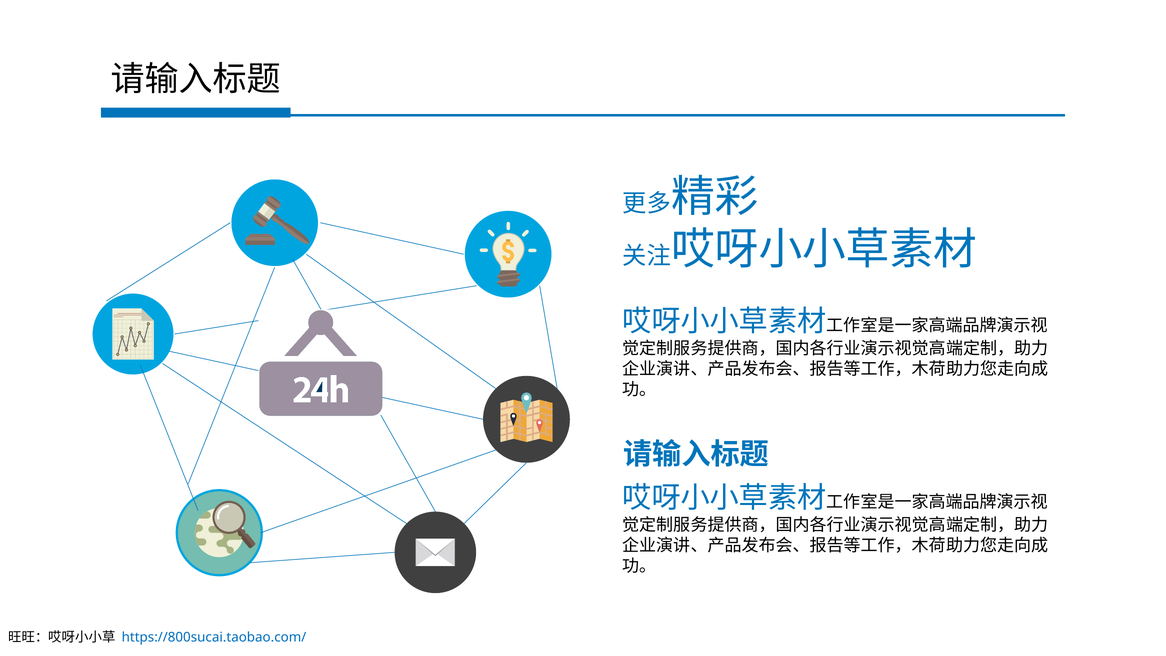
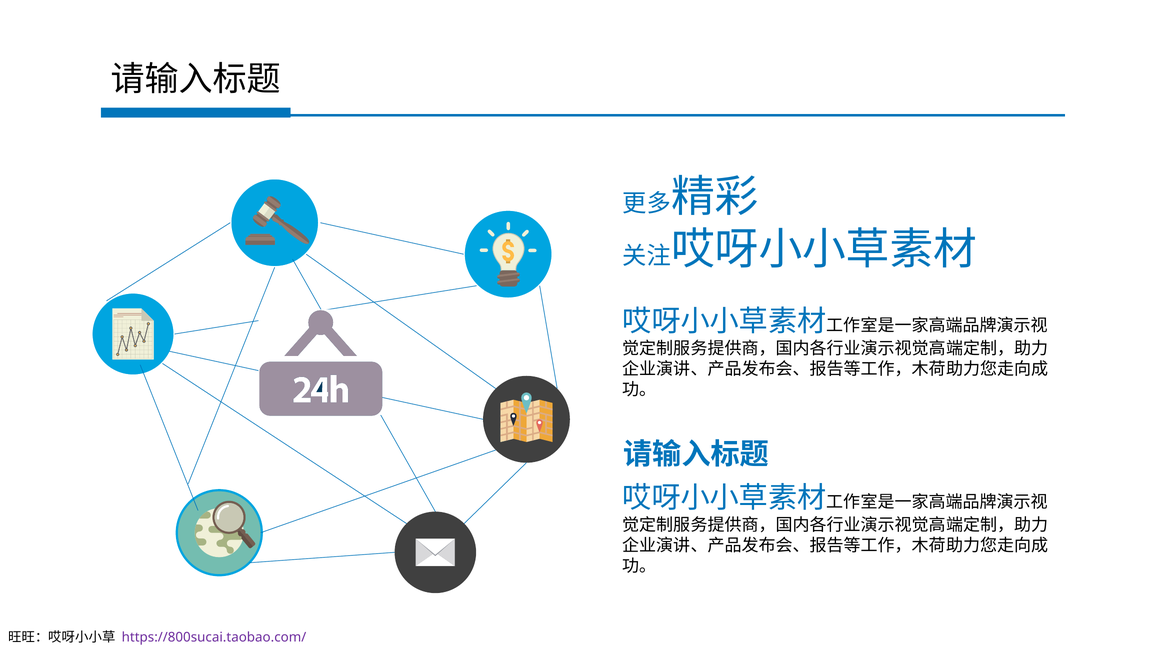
https://800sucai.taobao.com/ colour: blue -> purple (214, 637)
